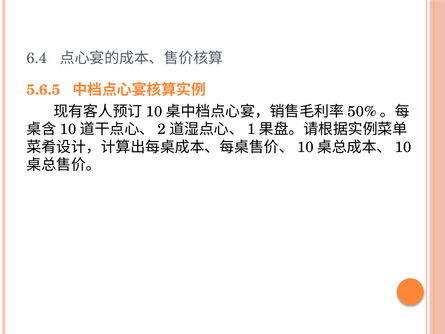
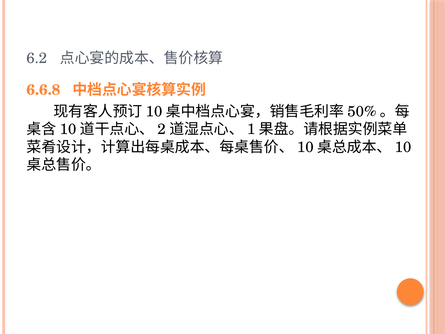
6.4: 6.4 -> 6.2 (37, 58)
5.6.5: 5.6.5 -> 6.6.8 (43, 90)
